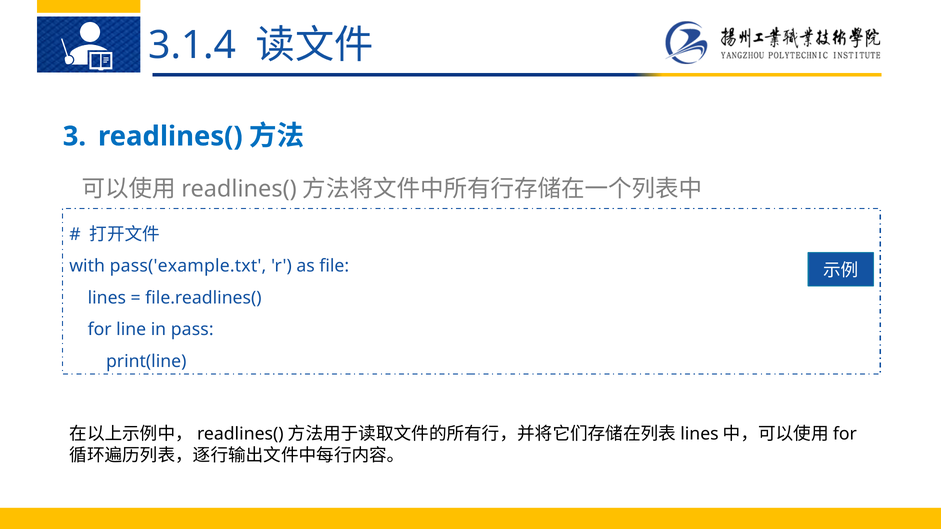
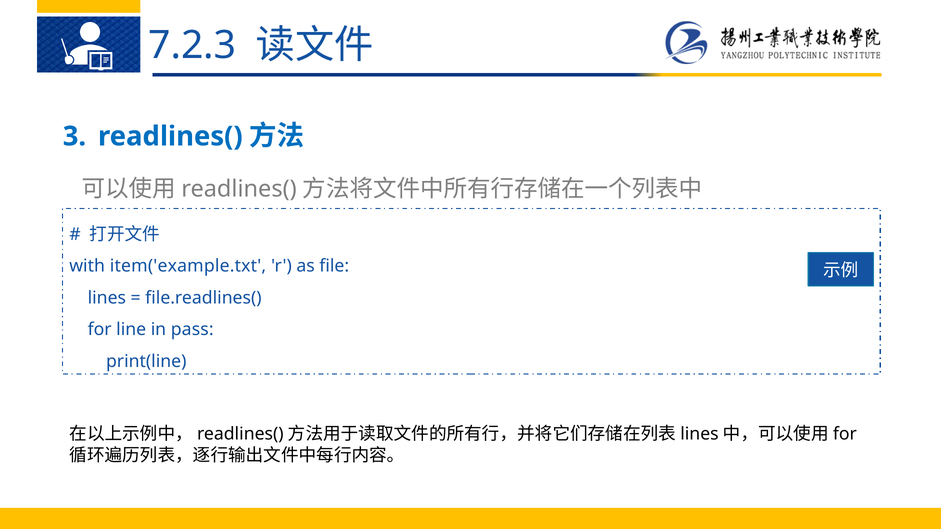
3.1.4: 3.1.4 -> 7.2.3 (192, 45)
pass('example.txt: pass('example.txt -> item('example.txt (188, 266)
